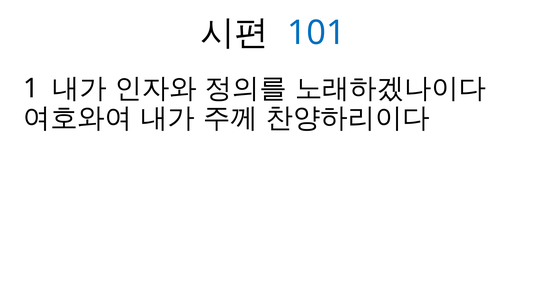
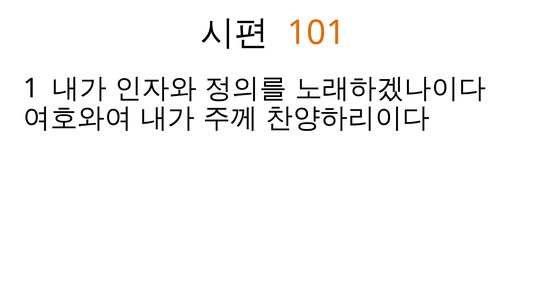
101 colour: blue -> orange (316, 33)
